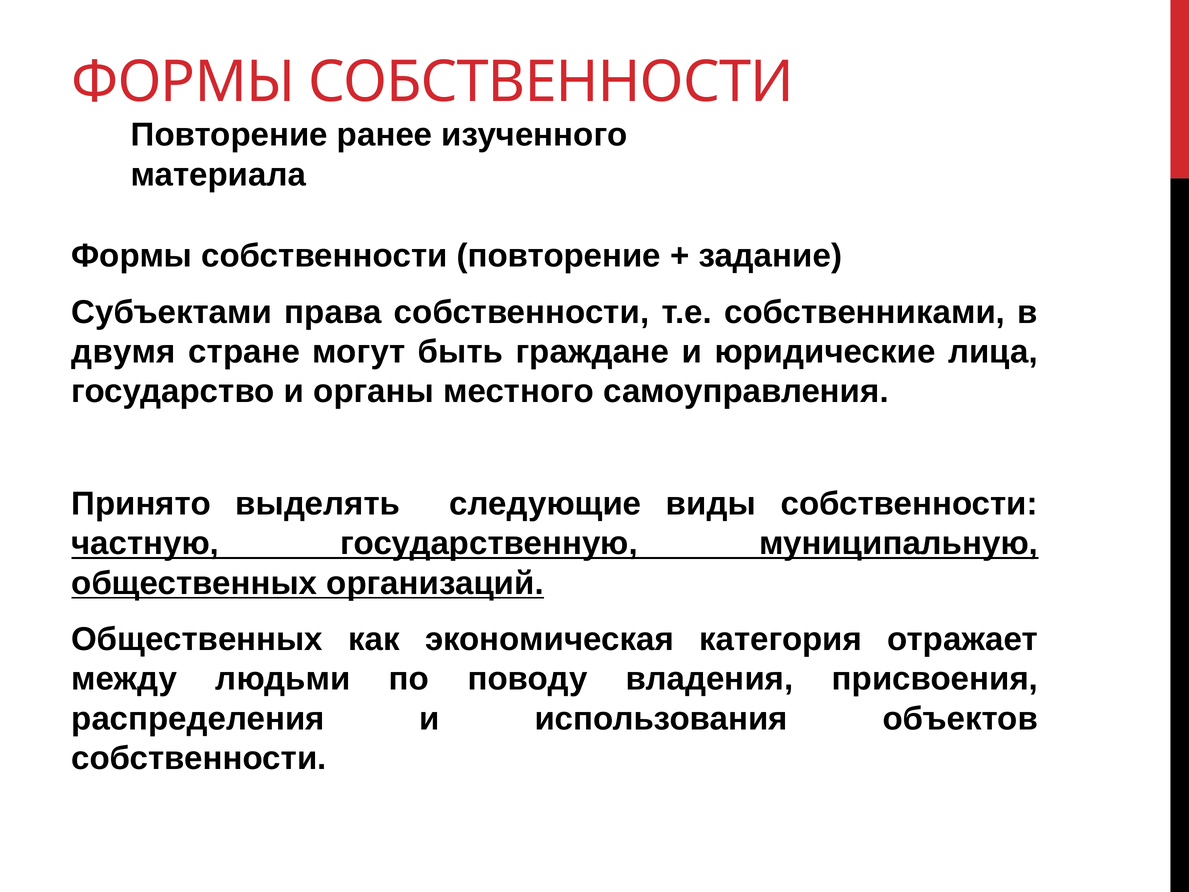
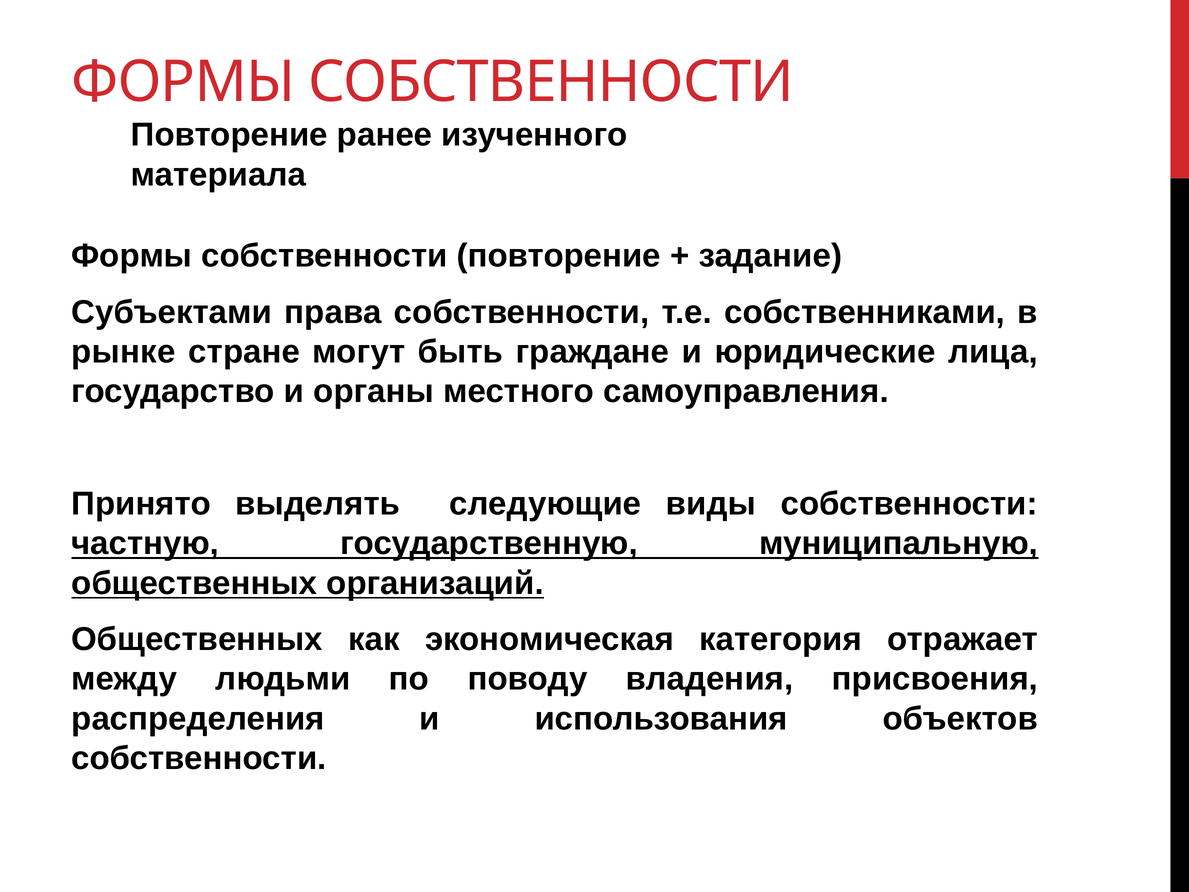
двумя: двумя -> рынке (123, 352)
